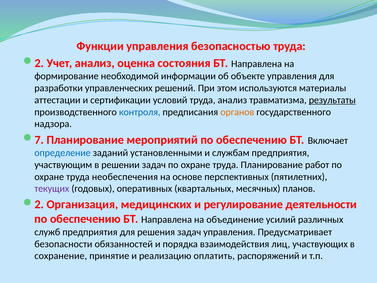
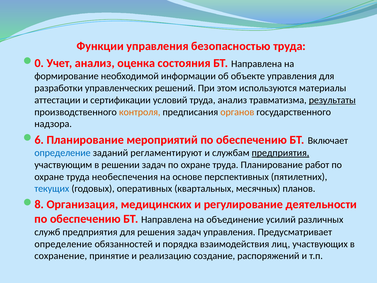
2: 2 -> 0 (39, 63)
контроля colour: blue -> orange (140, 112)
7: 7 -> 6 (39, 140)
установленными: установленными -> регламентируют (166, 153)
предприятия underline: none -> present (280, 153)
текущих colour: purple -> blue (52, 188)
2: 2 -> 8 (39, 204)
безопасности: безопасности -> определение (63, 244)
оплатить: оплатить -> создание (214, 256)
